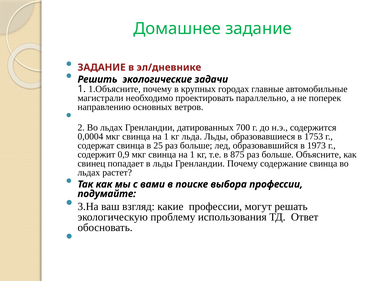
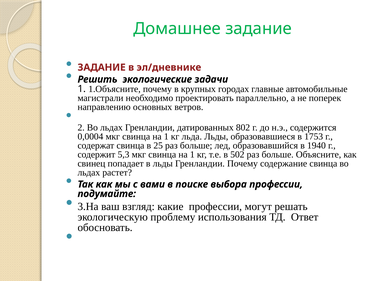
700: 700 -> 802 (243, 128)
1973: 1973 -> 1940 (316, 146)
0,9: 0,9 -> 5,3 (124, 155)
875: 875 -> 502 (237, 155)
